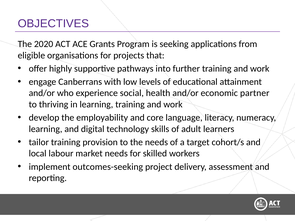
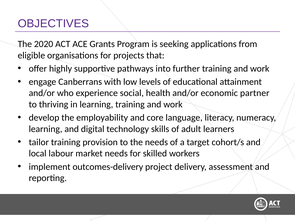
outcomes-seeking: outcomes-seeking -> outcomes-delivery (108, 167)
